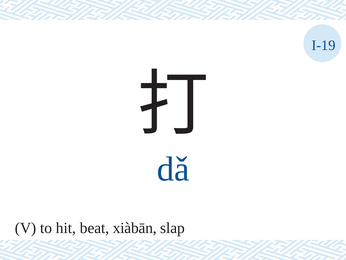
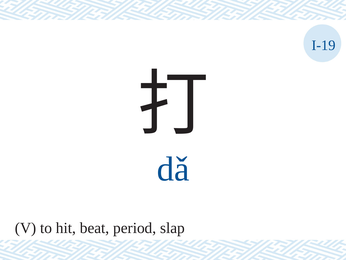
xiàbān: xiàbān -> period (135, 228)
